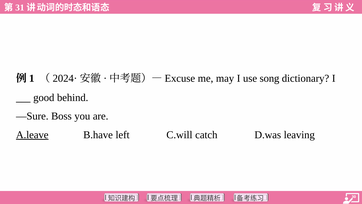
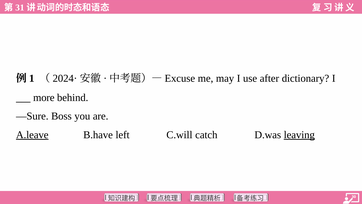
song: song -> after (269, 78)
good: good -> more (44, 98)
leaving underline: none -> present (299, 135)
